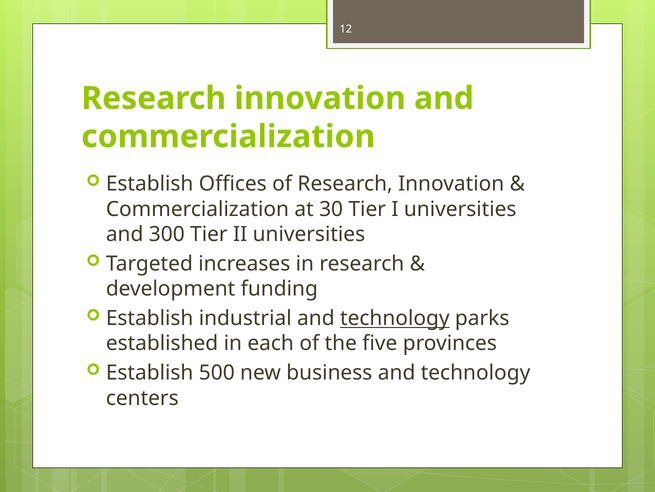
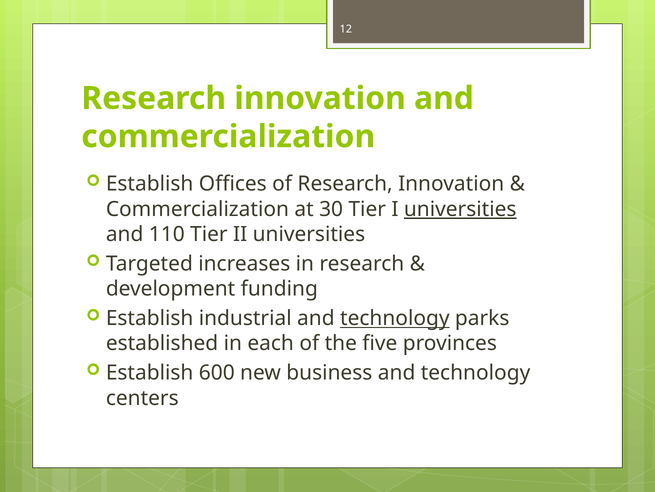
universities underline: none -> present (460, 209)
300: 300 -> 110 (167, 234)
500: 500 -> 600 (217, 372)
